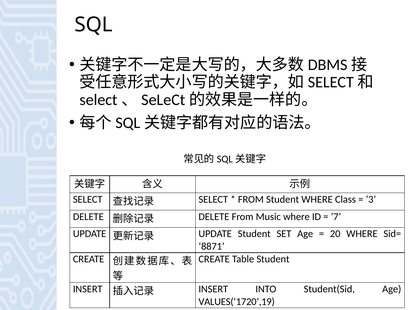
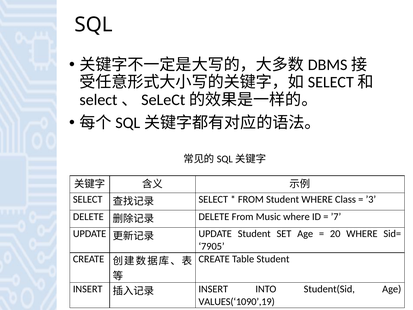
8871: 8871 -> 7905 (212, 246)
VALUES(‘1720’,19: VALUES(‘1720’,19 -> VALUES(‘1090’,19 (237, 301)
